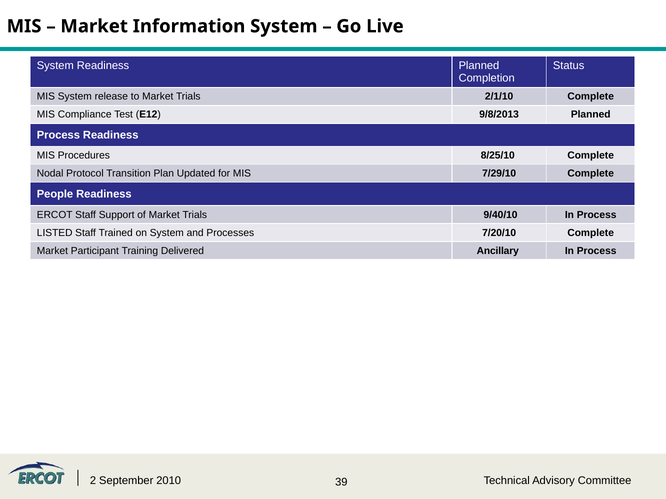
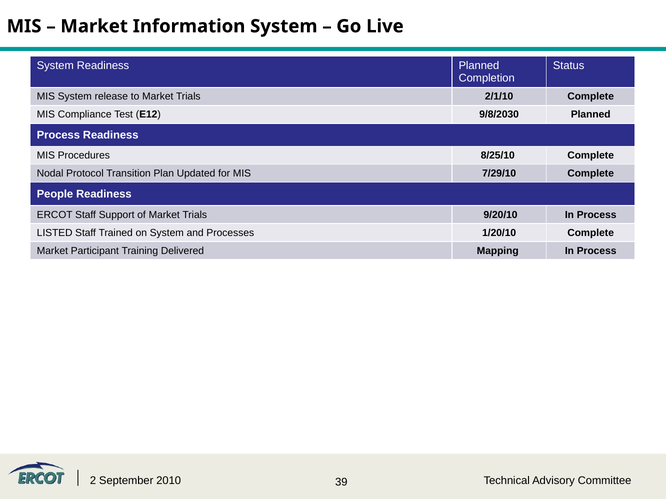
9/8/2013: 9/8/2013 -> 9/8/2030 (499, 115)
9/40/10: 9/40/10 -> 9/20/10 (501, 215)
7/20/10: 7/20/10 -> 1/20/10 (499, 233)
Ancillary: Ancillary -> Mapping (498, 251)
